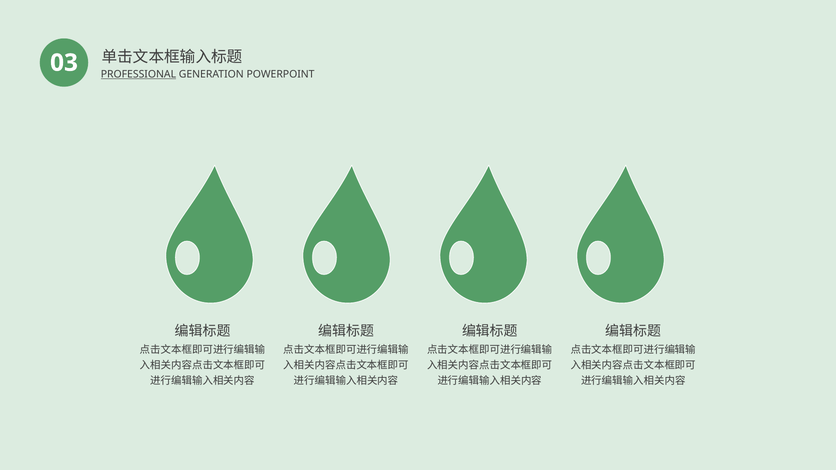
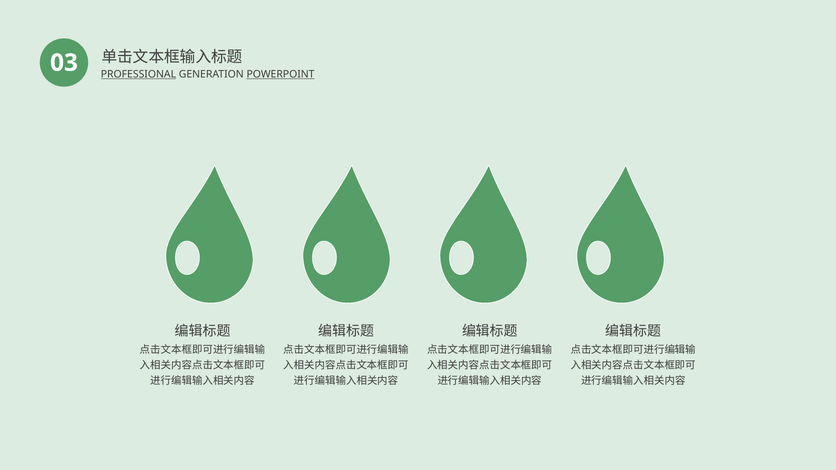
POWERPOINT underline: none -> present (281, 74)
